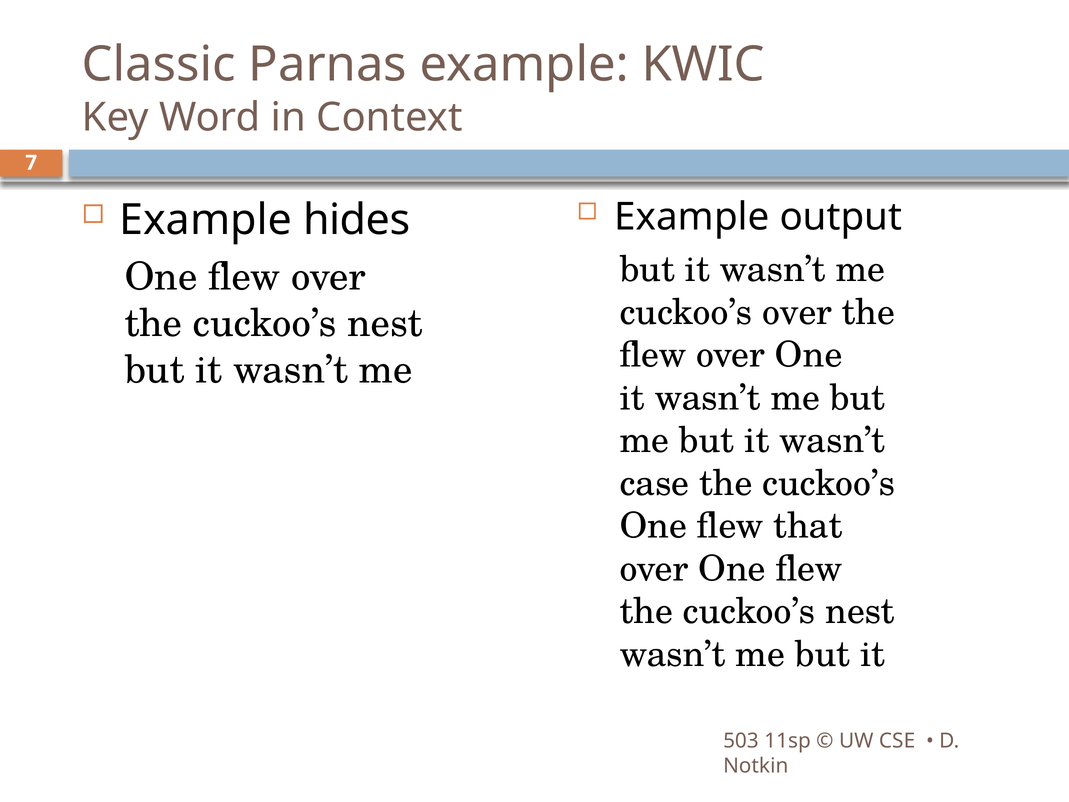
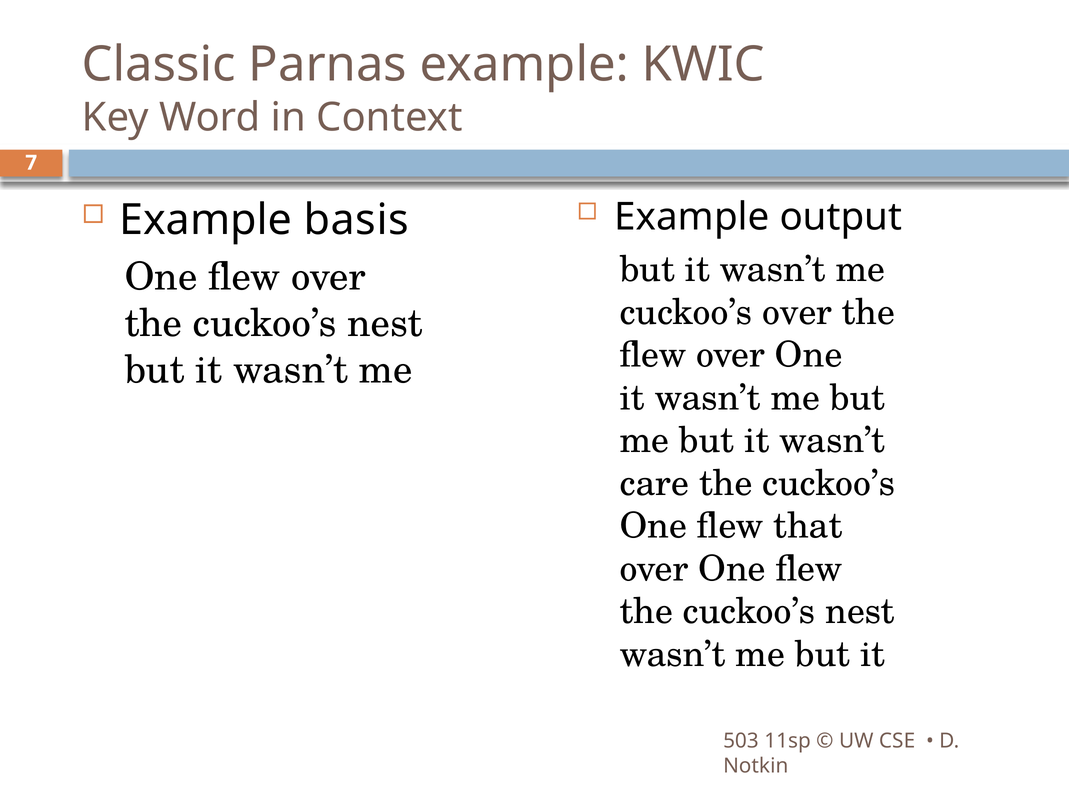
hides: hides -> basis (356, 220)
case: case -> care (654, 483)
